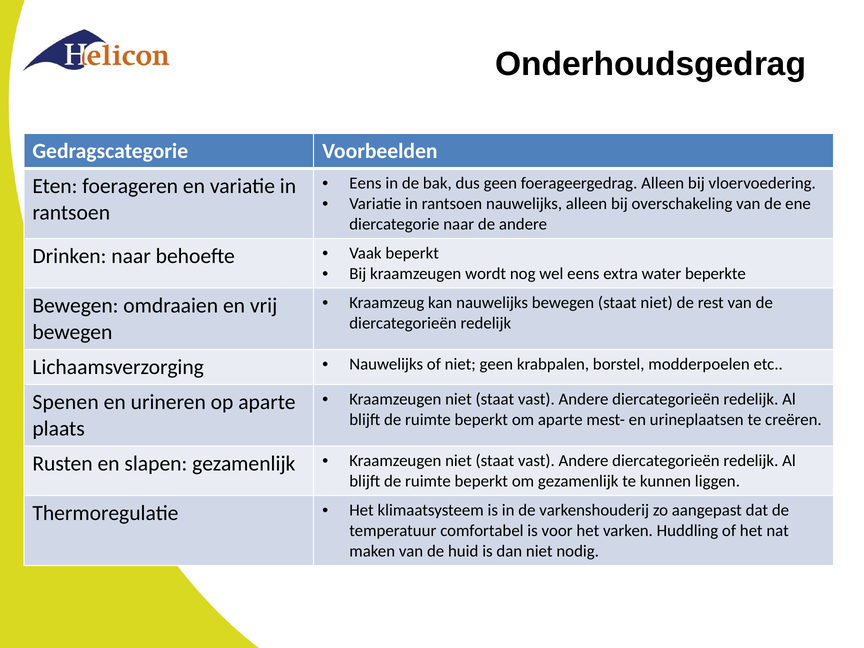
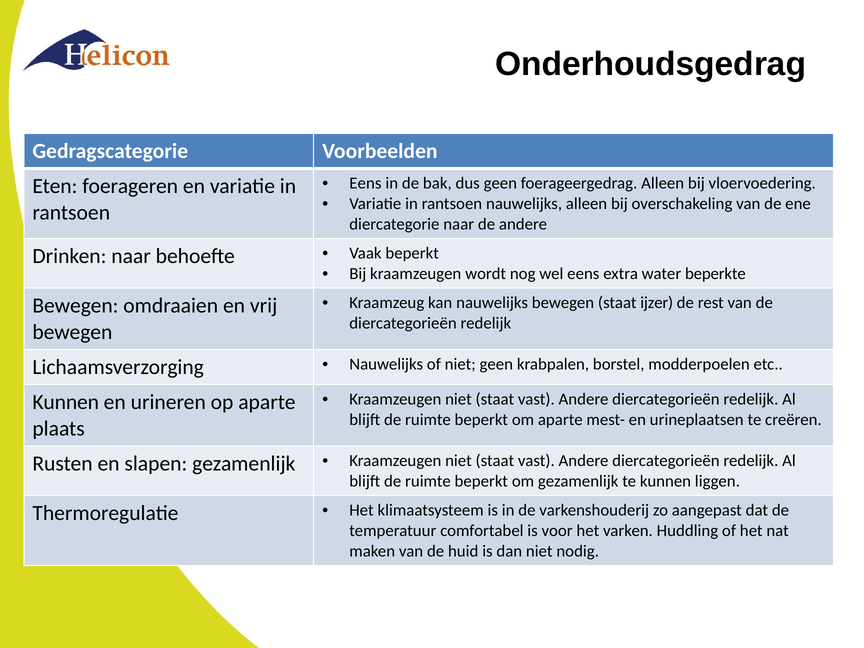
staat niet: niet -> ijzer (657, 303)
Spenen: Spenen -> Kunnen (66, 402)
